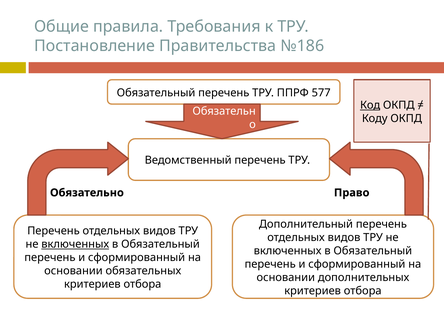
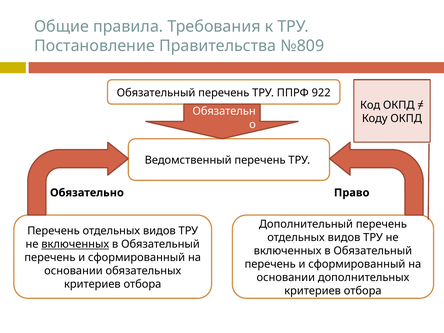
№186: №186 -> №809 (302, 46)
577: 577 -> 922 (321, 93)
Код underline: present -> none (370, 105)
